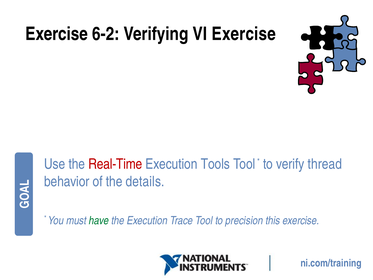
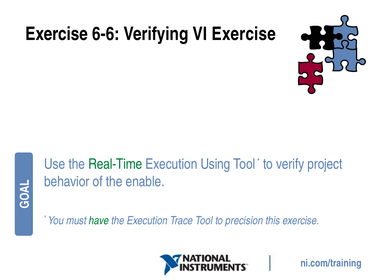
6-2: 6-2 -> 6-6 (106, 34)
Real-Time colour: red -> green (115, 164)
Tools: Tools -> Using (215, 164)
thread: thread -> project (325, 164)
details: details -> enable (145, 181)
